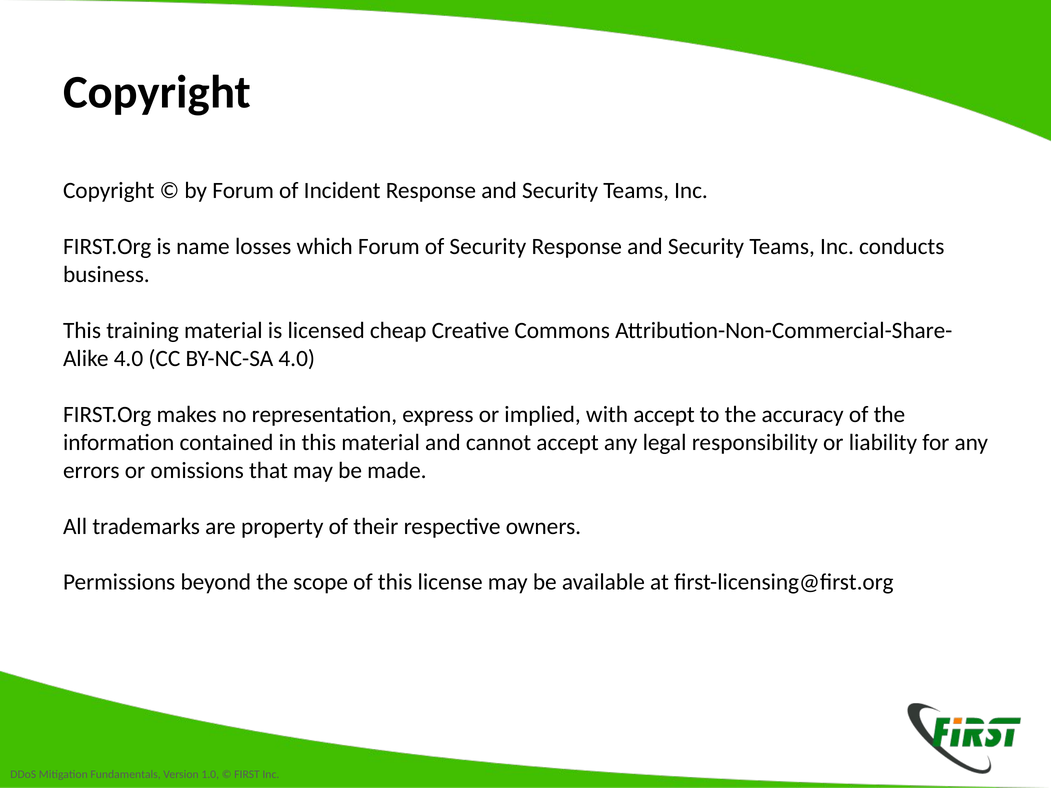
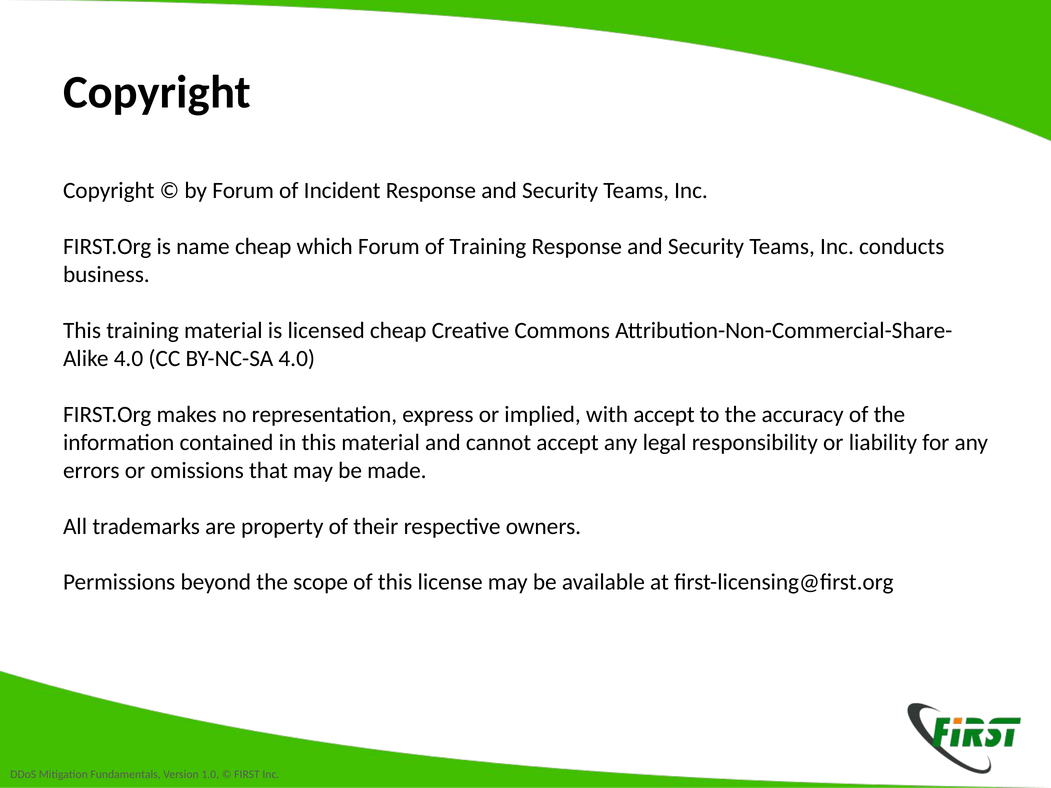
name losses: losses -> cheap (263, 247)
of Security: Security -> Training (488, 247)
